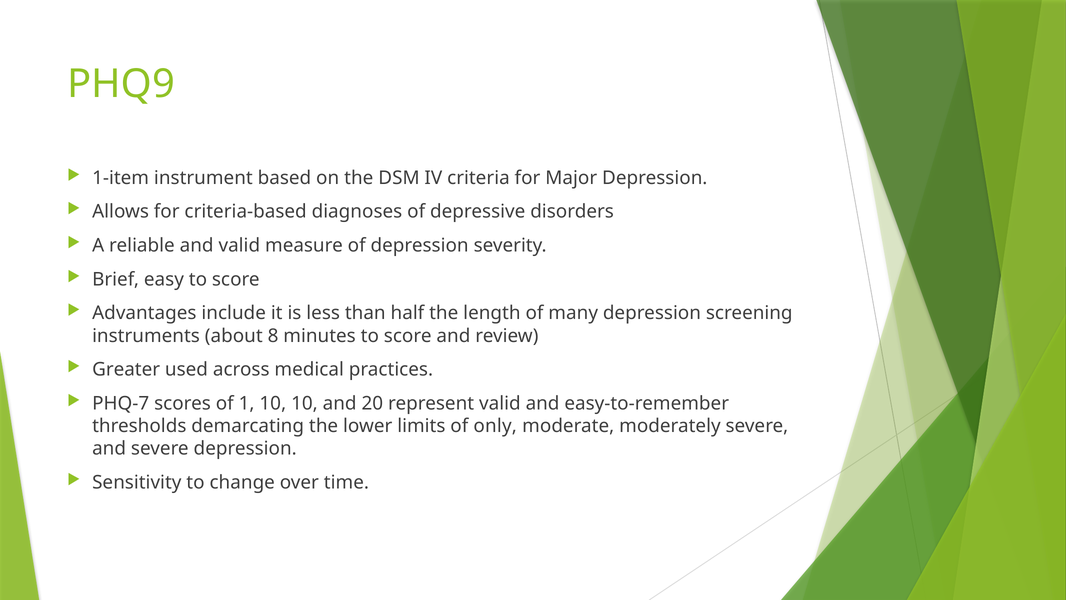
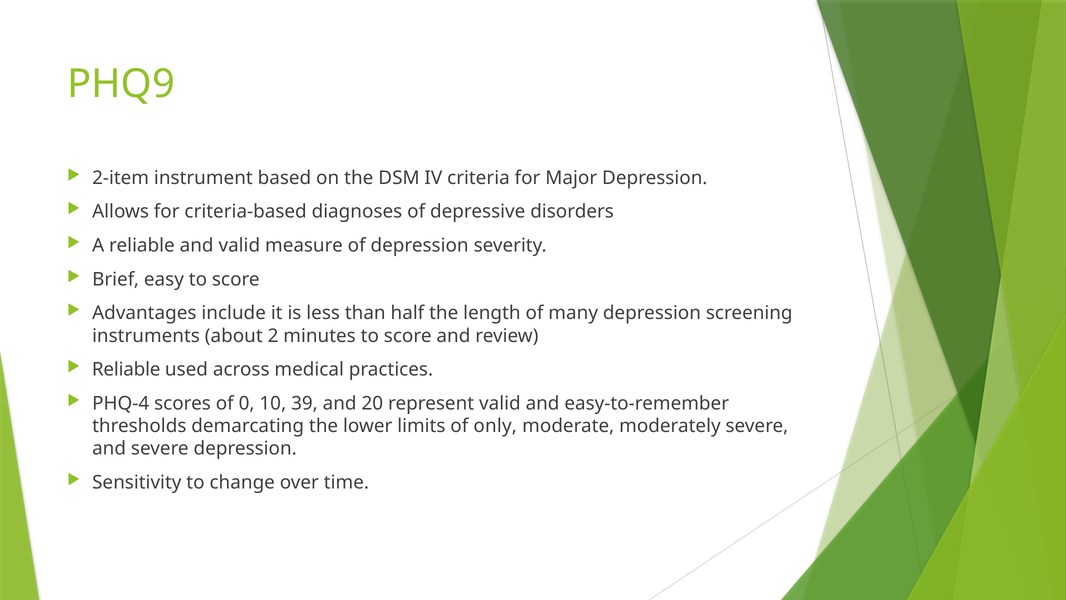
1-item: 1-item -> 2-item (121, 178)
8: 8 -> 2 (273, 336)
Greater: Greater -> Reliable (126, 369)
PHQ‐7: PHQ‐7 -> PHQ‐4 (121, 403)
1: 1 -> 0 (247, 403)
10 10: 10 -> 39 (304, 403)
